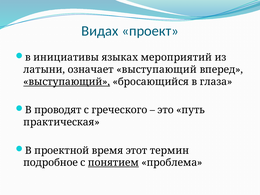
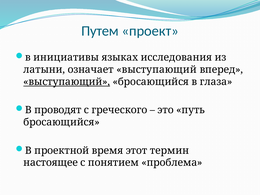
Видах: Видах -> Путем (100, 31)
мероприятий: мероприятий -> исследования (176, 57)
практическая: практическая -> бросающийся (61, 122)
подробное: подробное -> настоящее (51, 163)
понятием underline: present -> none (113, 163)
